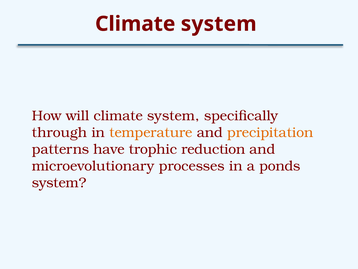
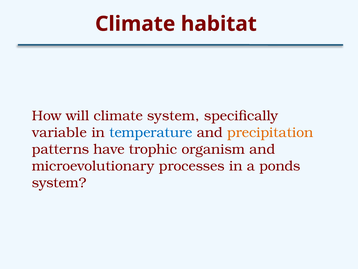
system: system -> habitat (219, 24)
through: through -> variable (59, 132)
temperature colour: orange -> blue (151, 132)
reduction: reduction -> organism (213, 149)
